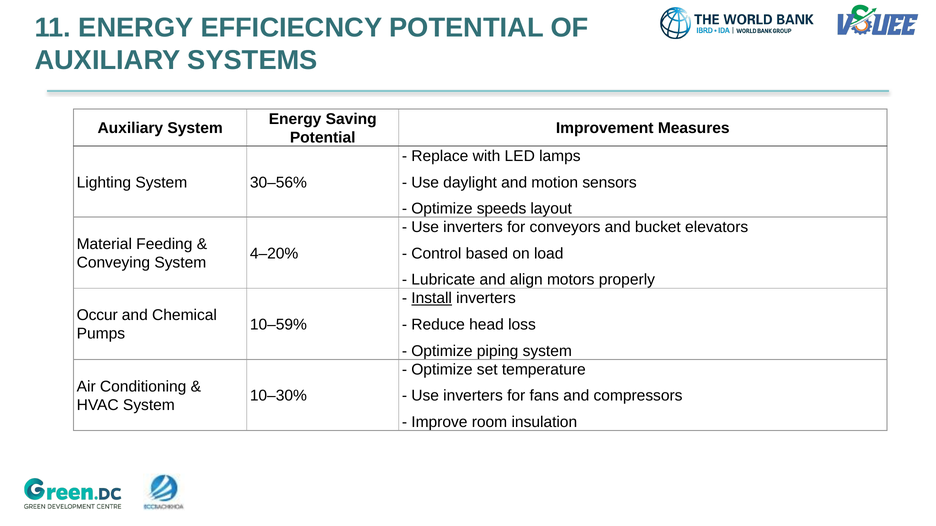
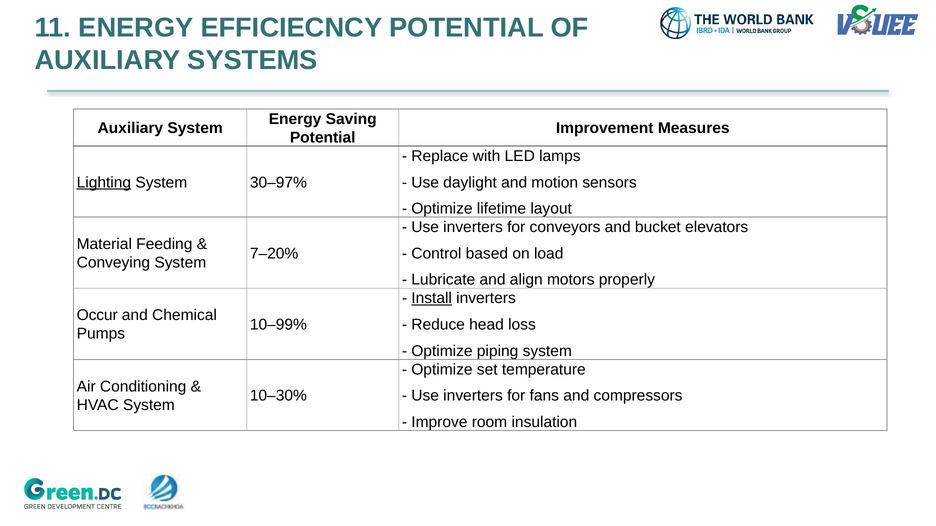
Lighting underline: none -> present (104, 183)
30–56%: 30–56% -> 30–97% (278, 183)
speeds: speeds -> lifetime (501, 209)
4–20%: 4–20% -> 7–20% (274, 254)
10–59%: 10–59% -> 10–99% (278, 325)
